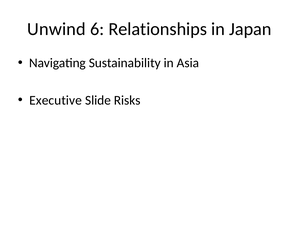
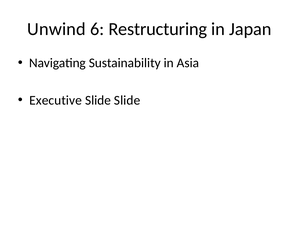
Relationships: Relationships -> Restructuring (158, 29)
Slide Risks: Risks -> Slide (127, 100)
